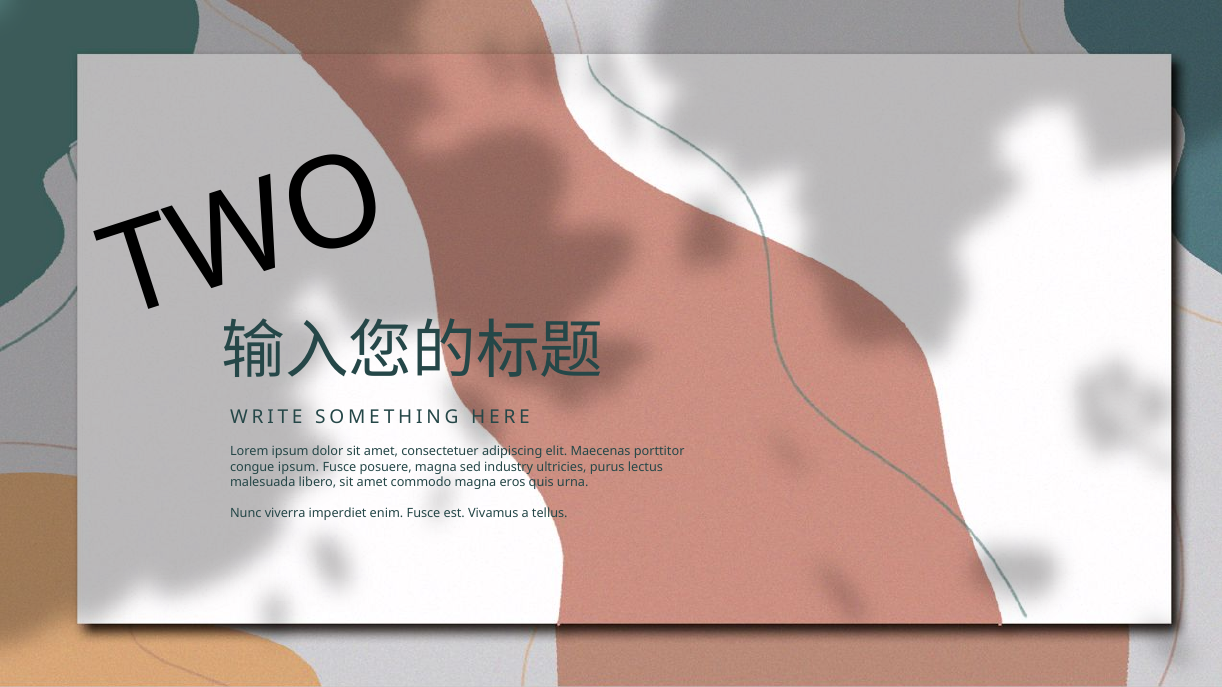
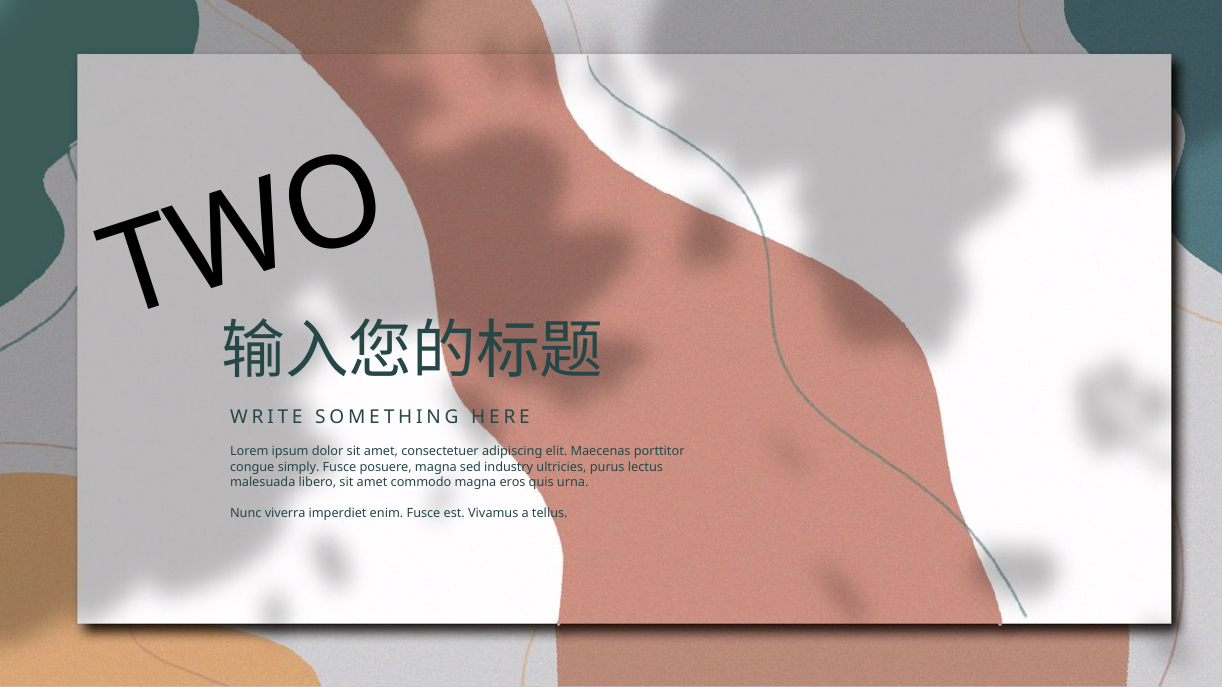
congue ipsum: ipsum -> simply (299, 467)
